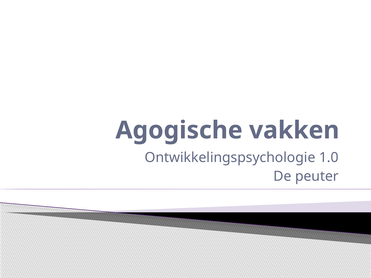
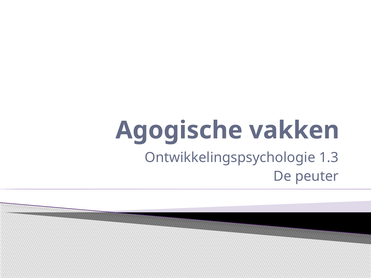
1.0: 1.0 -> 1.3 (329, 158)
